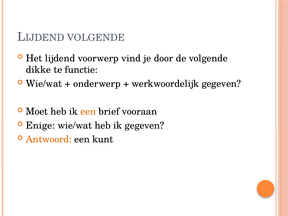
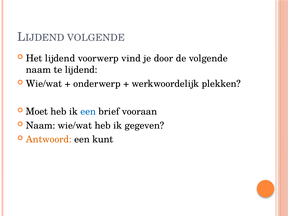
dikke: dikke -> naam (38, 70)
te functie: functie -> lijdend (81, 70)
werkwoordelijk gegeven: gegeven -> plekken (221, 84)
een colour: orange -> blue (88, 112)
Enige: Enige -> Naam (41, 125)
